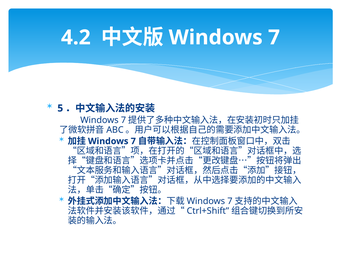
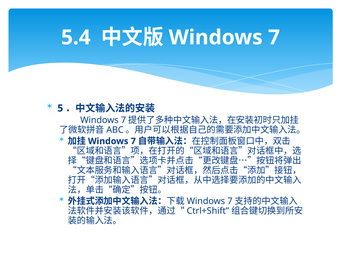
4.2: 4.2 -> 5.4 (76, 37)
